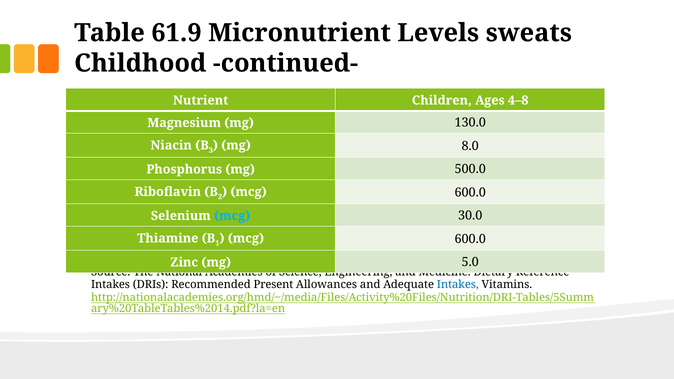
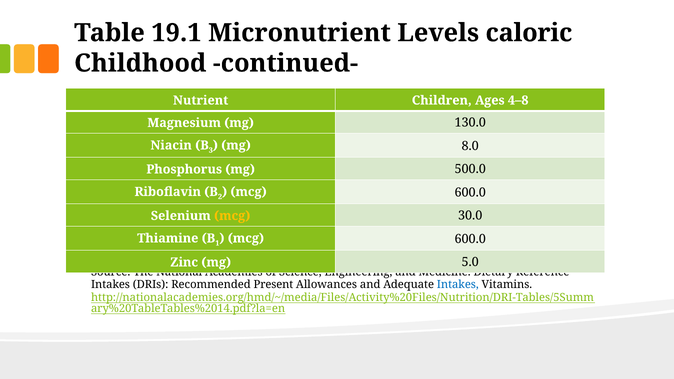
61.9: 61.9 -> 19.1 (176, 33)
sweats: sweats -> caloric (529, 33)
mcg colour: light blue -> yellow (232, 216)
